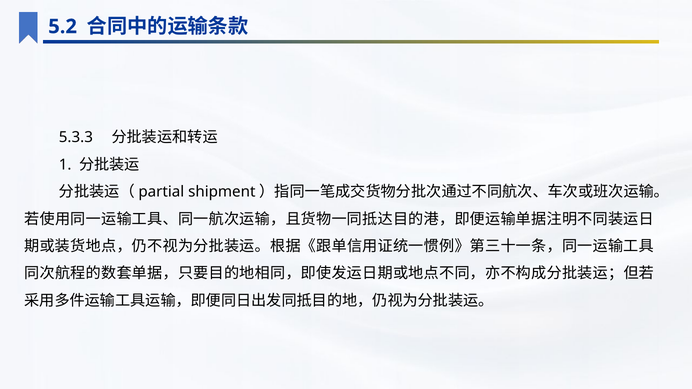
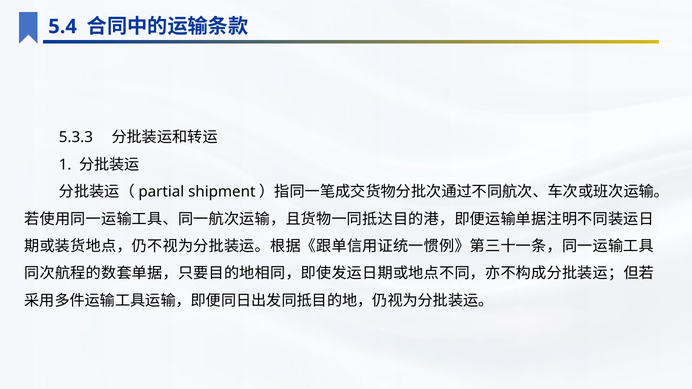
5.2: 5.2 -> 5.4 (63, 27)
